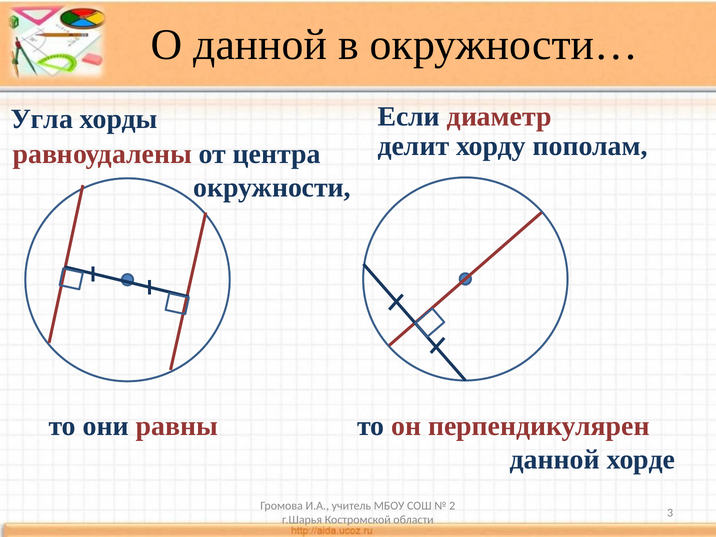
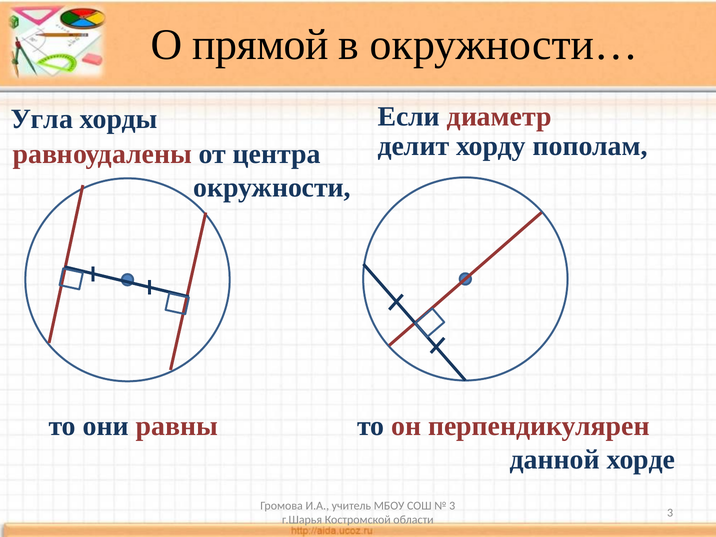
О данной: данной -> прямой (261, 45)
2: 2 -> 3 (452, 506)
